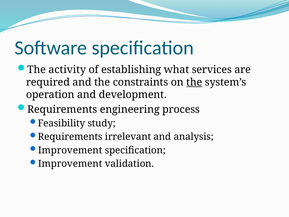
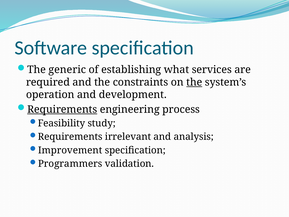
activity: activity -> generic (67, 70)
Requirements underline: none -> present (62, 109)
Improvement: Improvement -> Programmers (70, 164)
